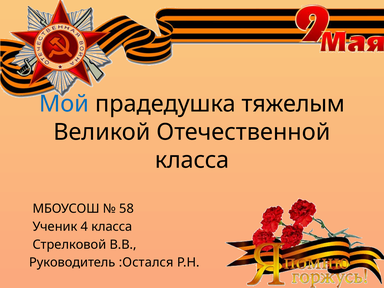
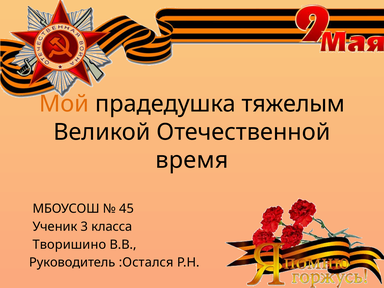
Мой colour: blue -> orange (64, 104)
класса: класса -> время (192, 160)
58: 58 -> 45 (127, 209)
4: 4 -> 3 (84, 227)
Стрелковой: Стрелковой -> Творишино (69, 245)
